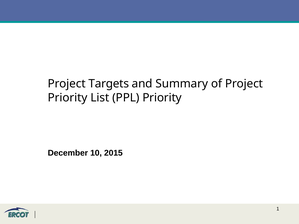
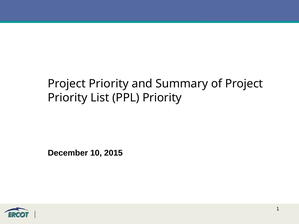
Targets: Targets -> Priority (109, 84)
